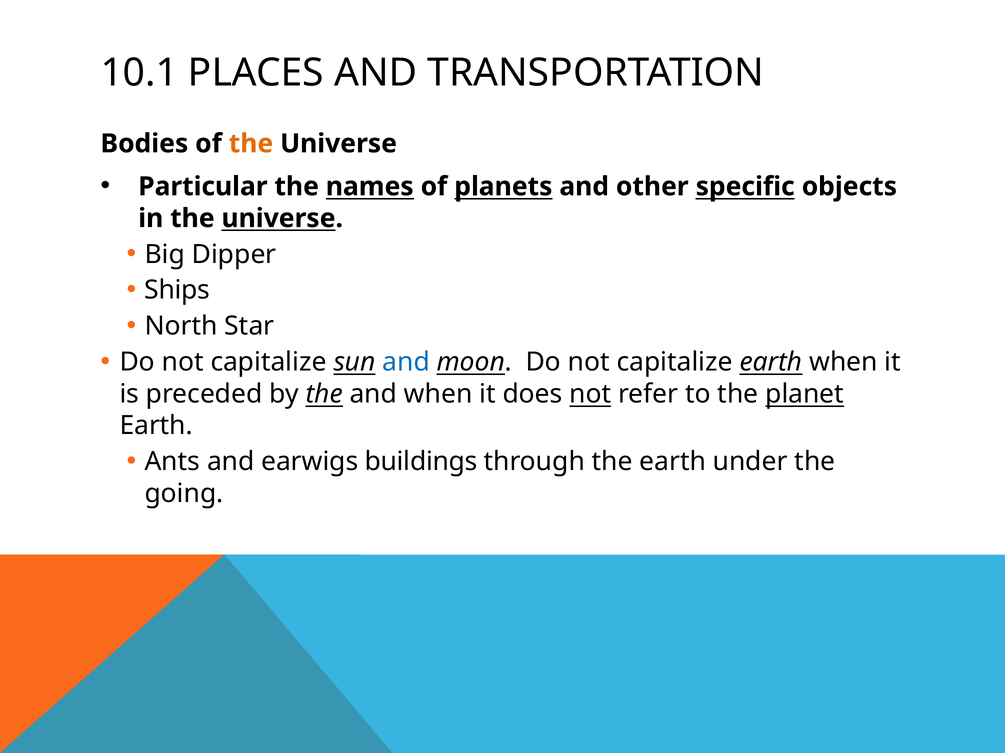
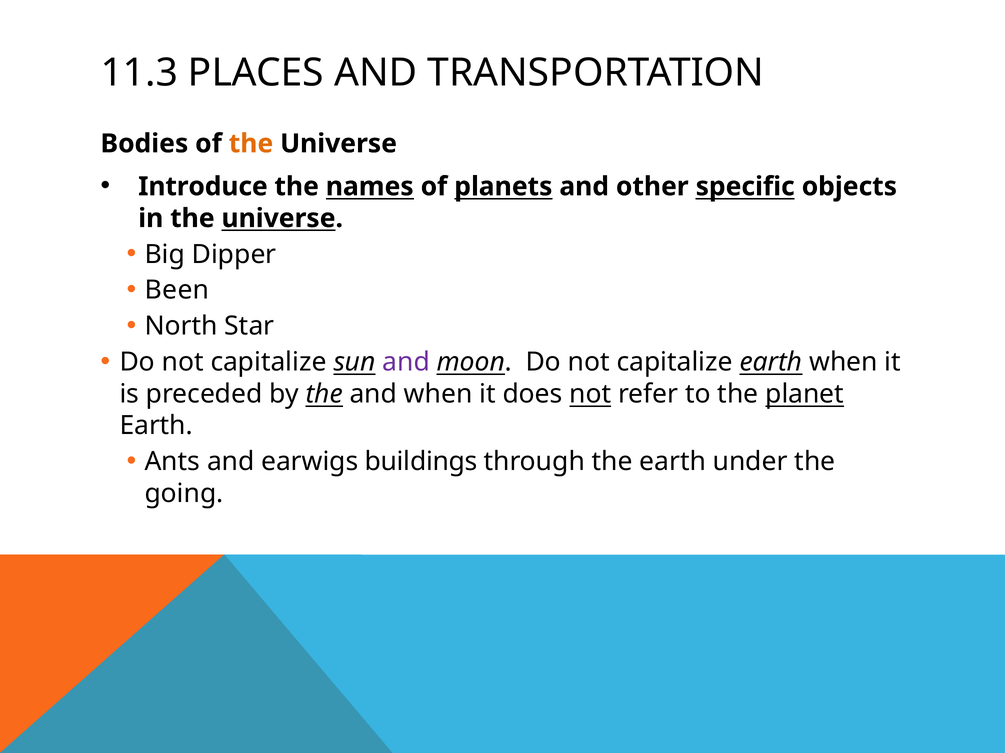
10.1: 10.1 -> 11.3 (139, 73)
Particular: Particular -> Introduce (203, 187)
Ships: Ships -> Been (177, 291)
and colour: blue -> purple (406, 363)
